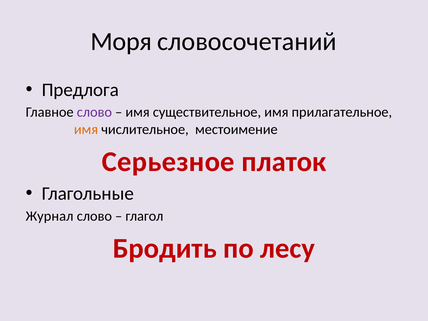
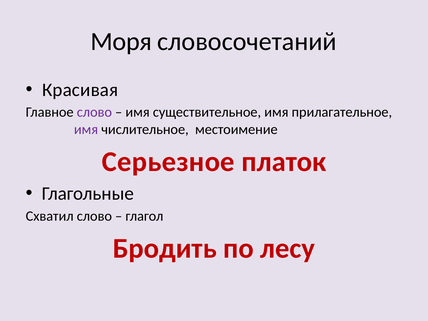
Предлога: Предлога -> Красивая (80, 90)
имя colour: orange -> purple (86, 129)
Журнал: Журнал -> Схватил (50, 216)
